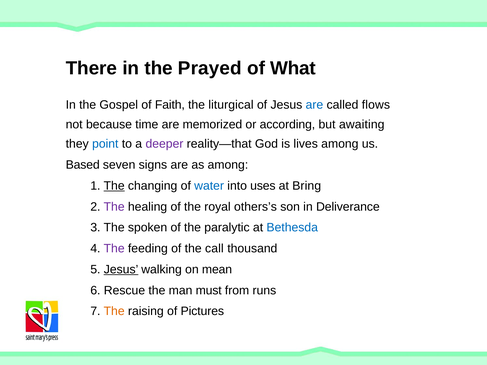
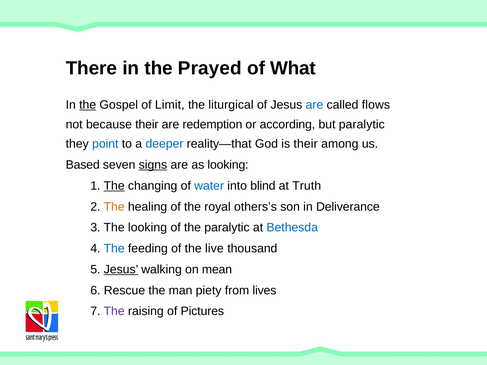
the underline: none -> present (88, 105)
Faith: Faith -> Limit (170, 105)
because time: time -> their (147, 124)
memorized: memorized -> redemption (212, 124)
but awaiting: awaiting -> paralytic (362, 124)
deeper colour: purple -> blue (164, 144)
is lives: lives -> their (306, 144)
signs underline: none -> present (153, 165)
as among: among -> looking (228, 165)
uses: uses -> blind (263, 186)
Bring: Bring -> Truth (307, 186)
The colour: purple -> orange (114, 207)
The spoken: spoken -> looking (148, 228)
The colour: purple -> blue (114, 249)
call: call -> live (214, 249)
must: must -> piety (209, 291)
runs: runs -> lives (264, 291)
The colour: orange -> purple (114, 311)
